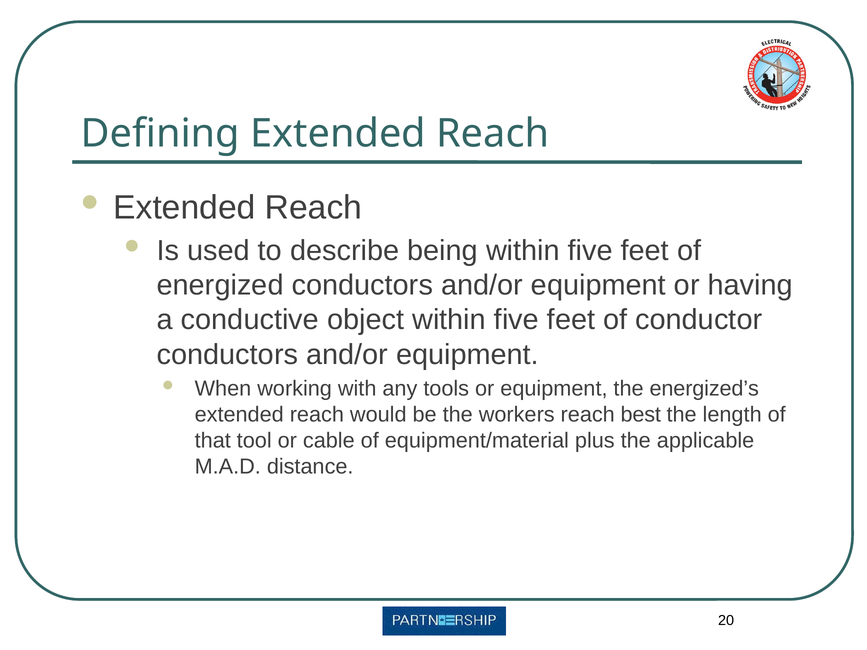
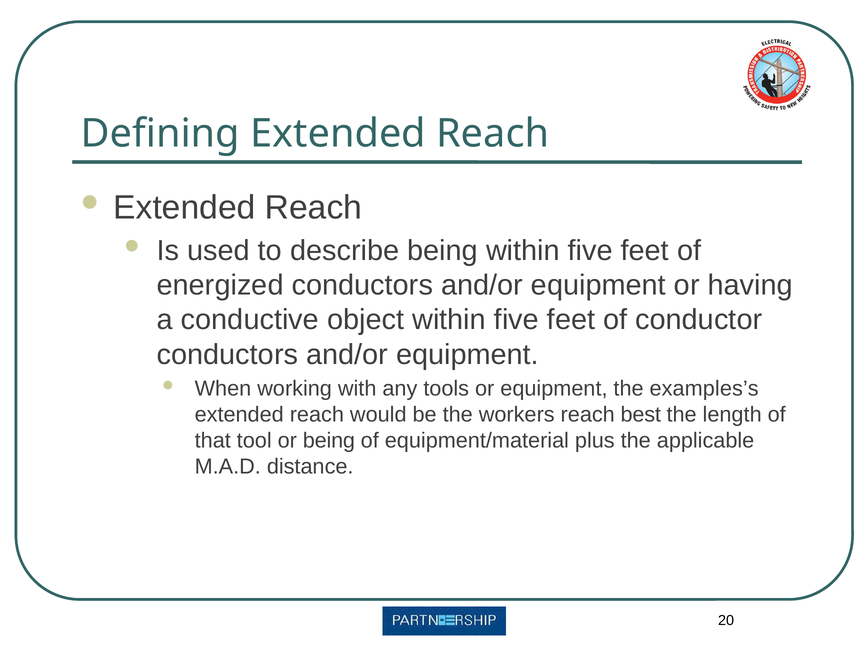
energized’s: energized’s -> examples’s (704, 389)
or cable: cable -> being (329, 441)
